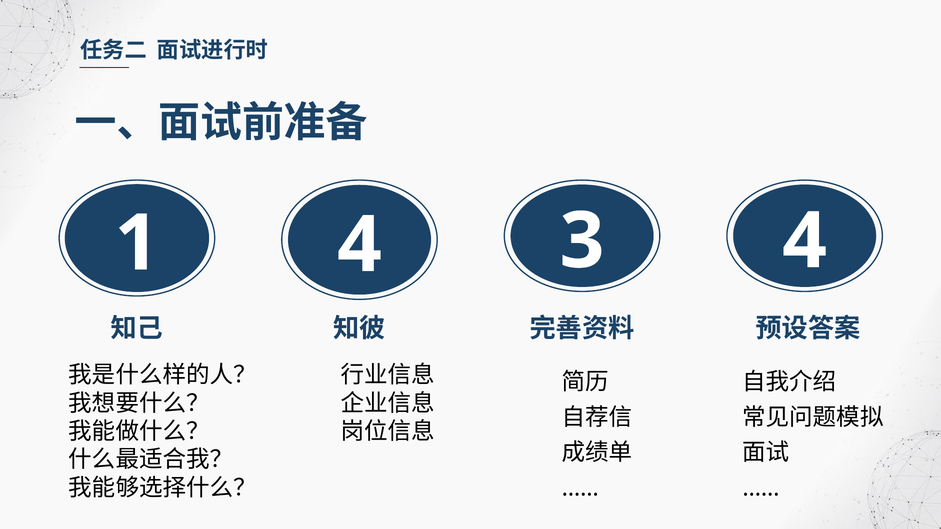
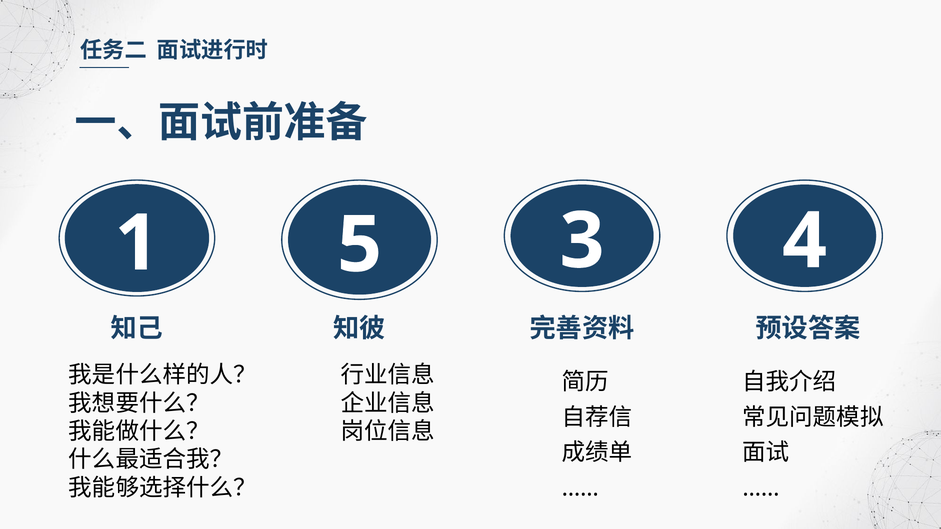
1 4: 4 -> 5 (359, 245)
